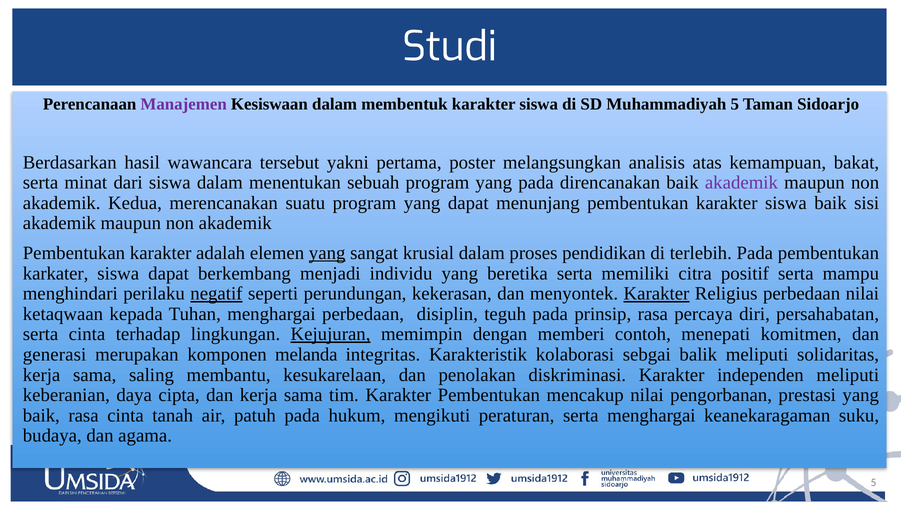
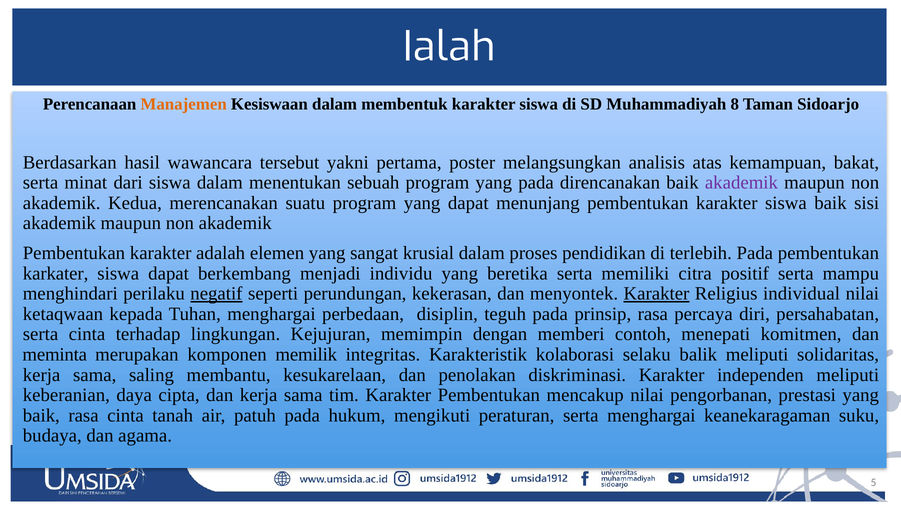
Studi: Studi -> Ialah (449, 47)
Manajemen colour: purple -> orange (184, 104)
Muhammadiyah 5: 5 -> 8 (735, 104)
yang underline: present -> none (327, 253)
Religius perbedaan: perbedaan -> individual (802, 293)
Kejujuran underline: present -> none (331, 334)
generasi: generasi -> meminta (55, 354)
melanda: melanda -> memilik (306, 354)
sebgai: sebgai -> selaku (647, 354)
